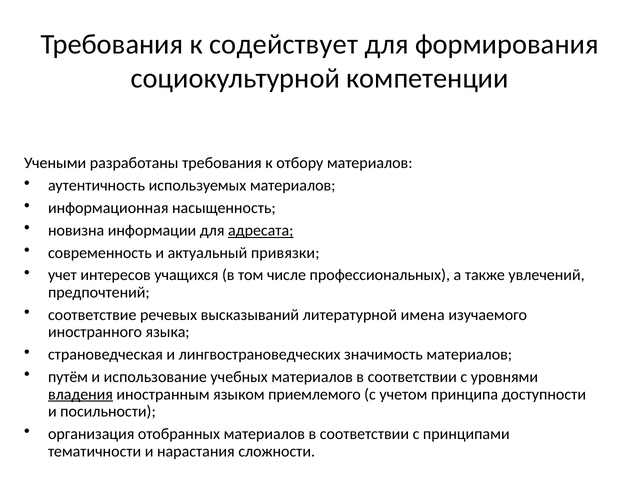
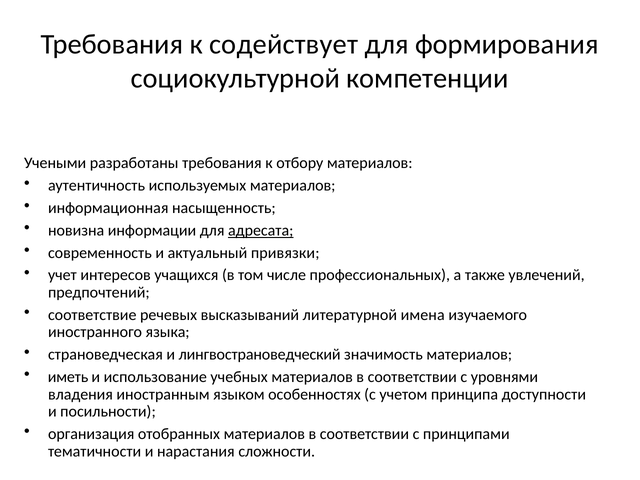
лингвострановедческих: лингвострановедческих -> лингвострановедческий (260, 355)
путём: путём -> иметь (68, 377)
владения underline: present -> none (80, 394)
приемлемого: приемлемого -> особенностях (314, 394)
